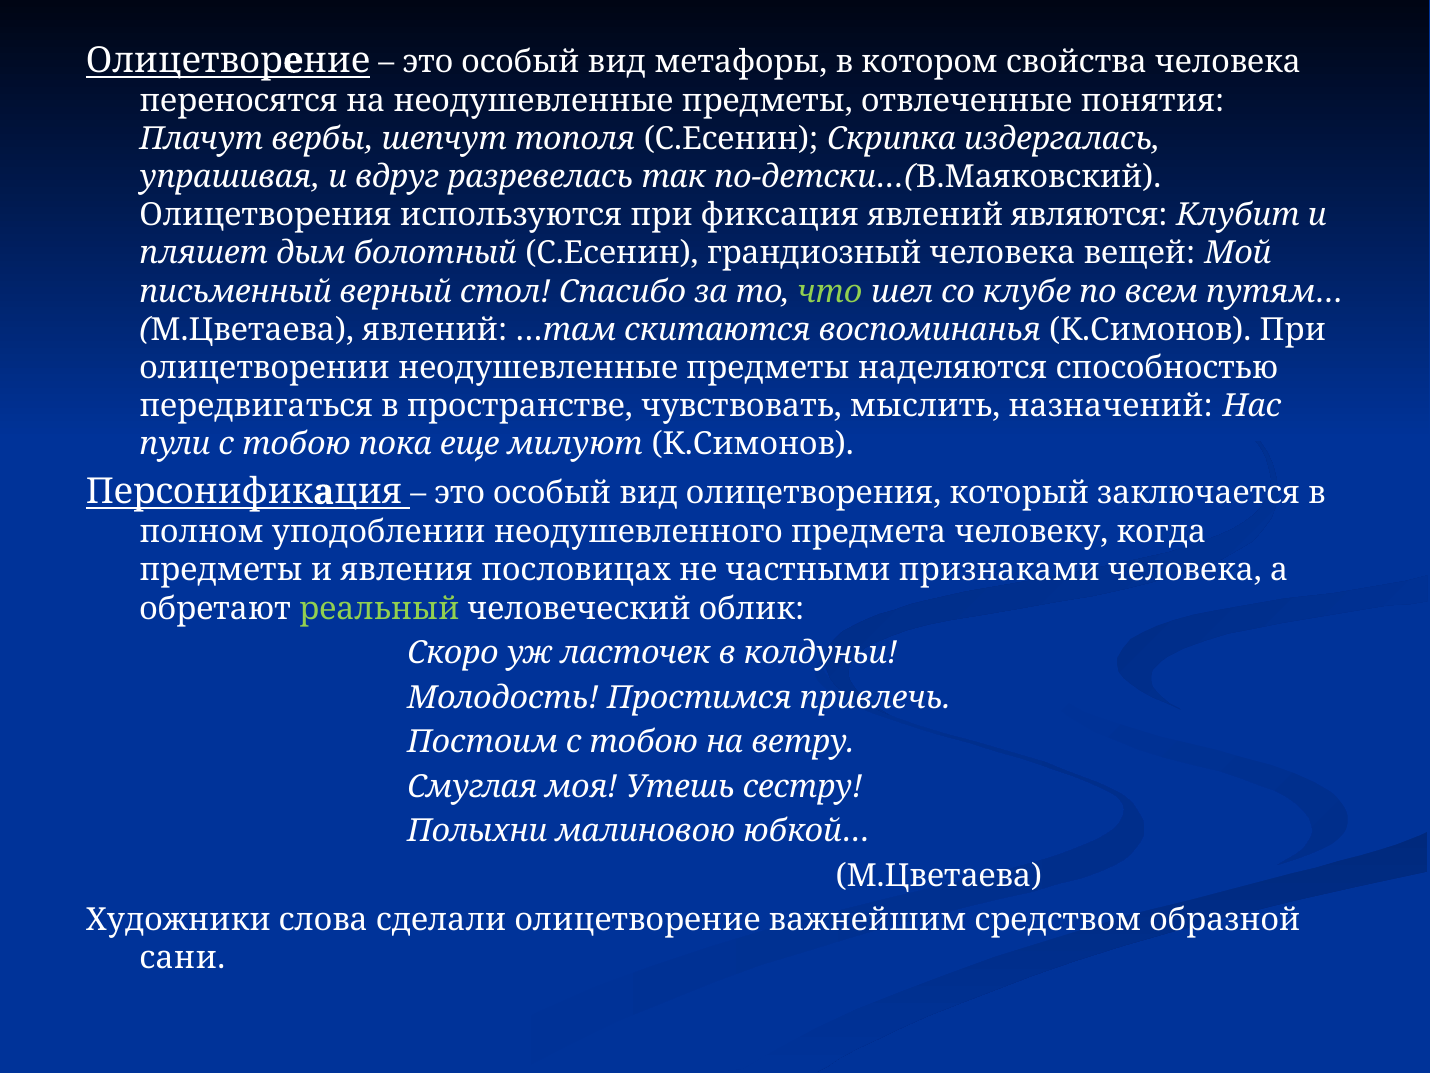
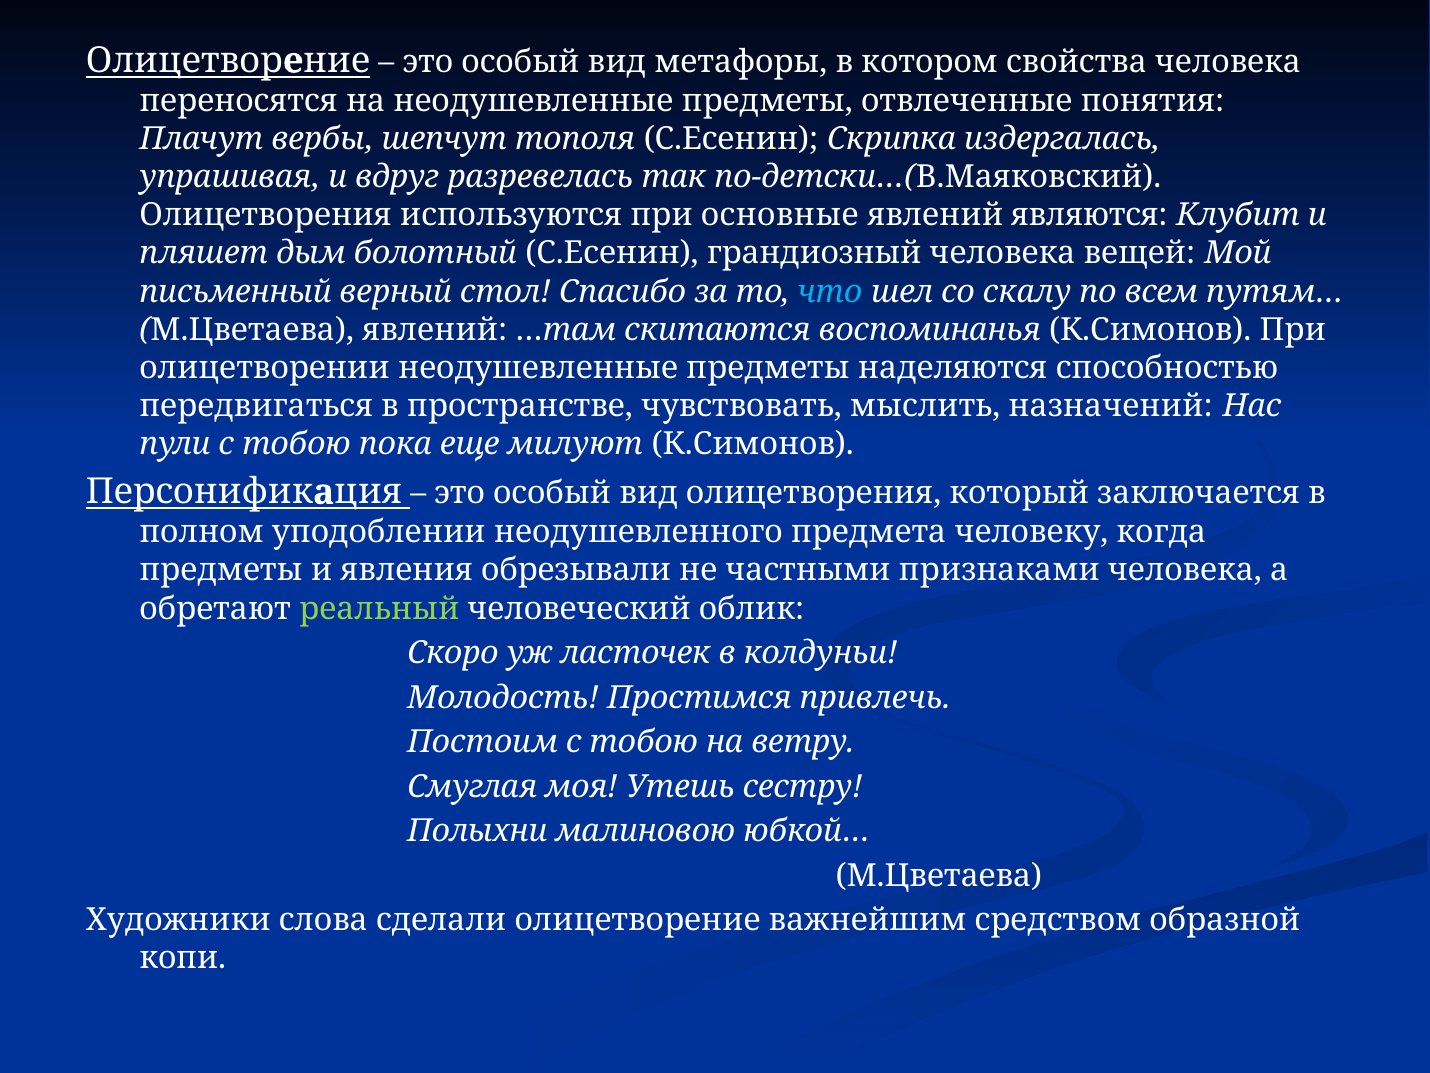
фиксация: фиксация -> основные (780, 215)
что colour: light green -> light blue (830, 291)
клубе: клубе -> скалу (1027, 291)
пословицах: пословицах -> обрезывали (576, 570)
сани: сани -> копи (183, 958)
